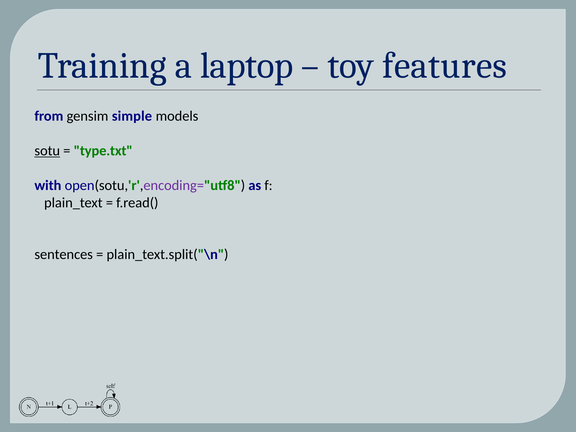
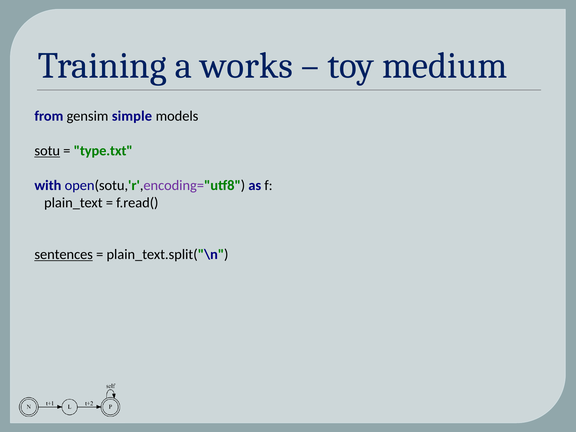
laptop: laptop -> works (246, 66)
features: features -> medium (445, 66)
sentences underline: none -> present (64, 254)
